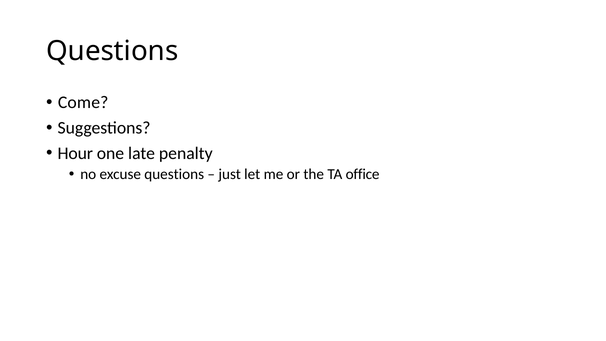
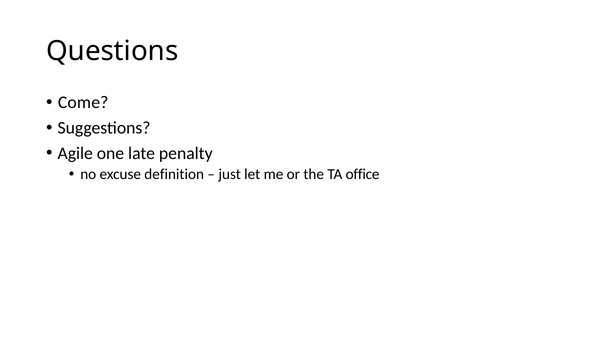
Hour: Hour -> Agile (75, 153)
excuse questions: questions -> definition (174, 174)
